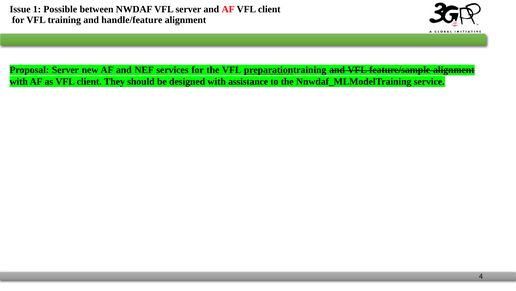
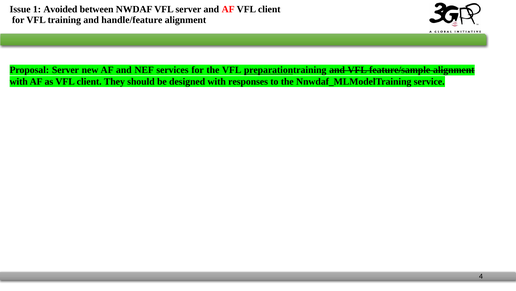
Possible: Possible -> Avoided (60, 9)
assistance: assistance -> responses (248, 81)
